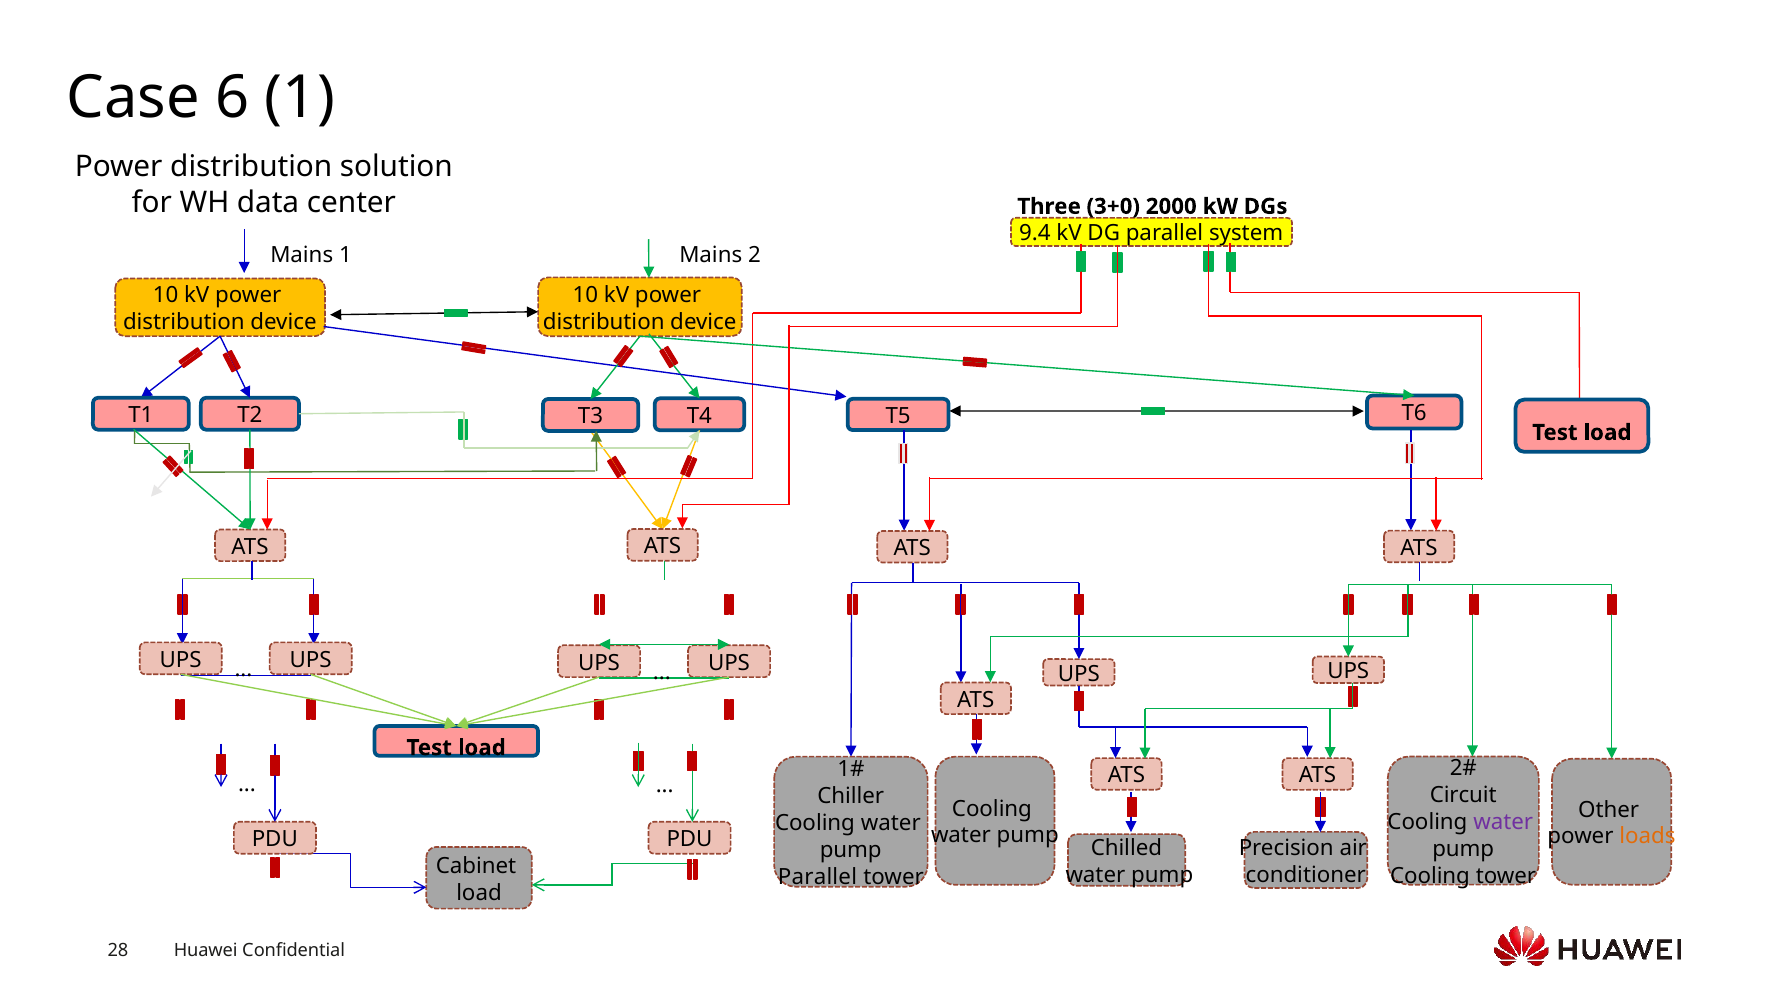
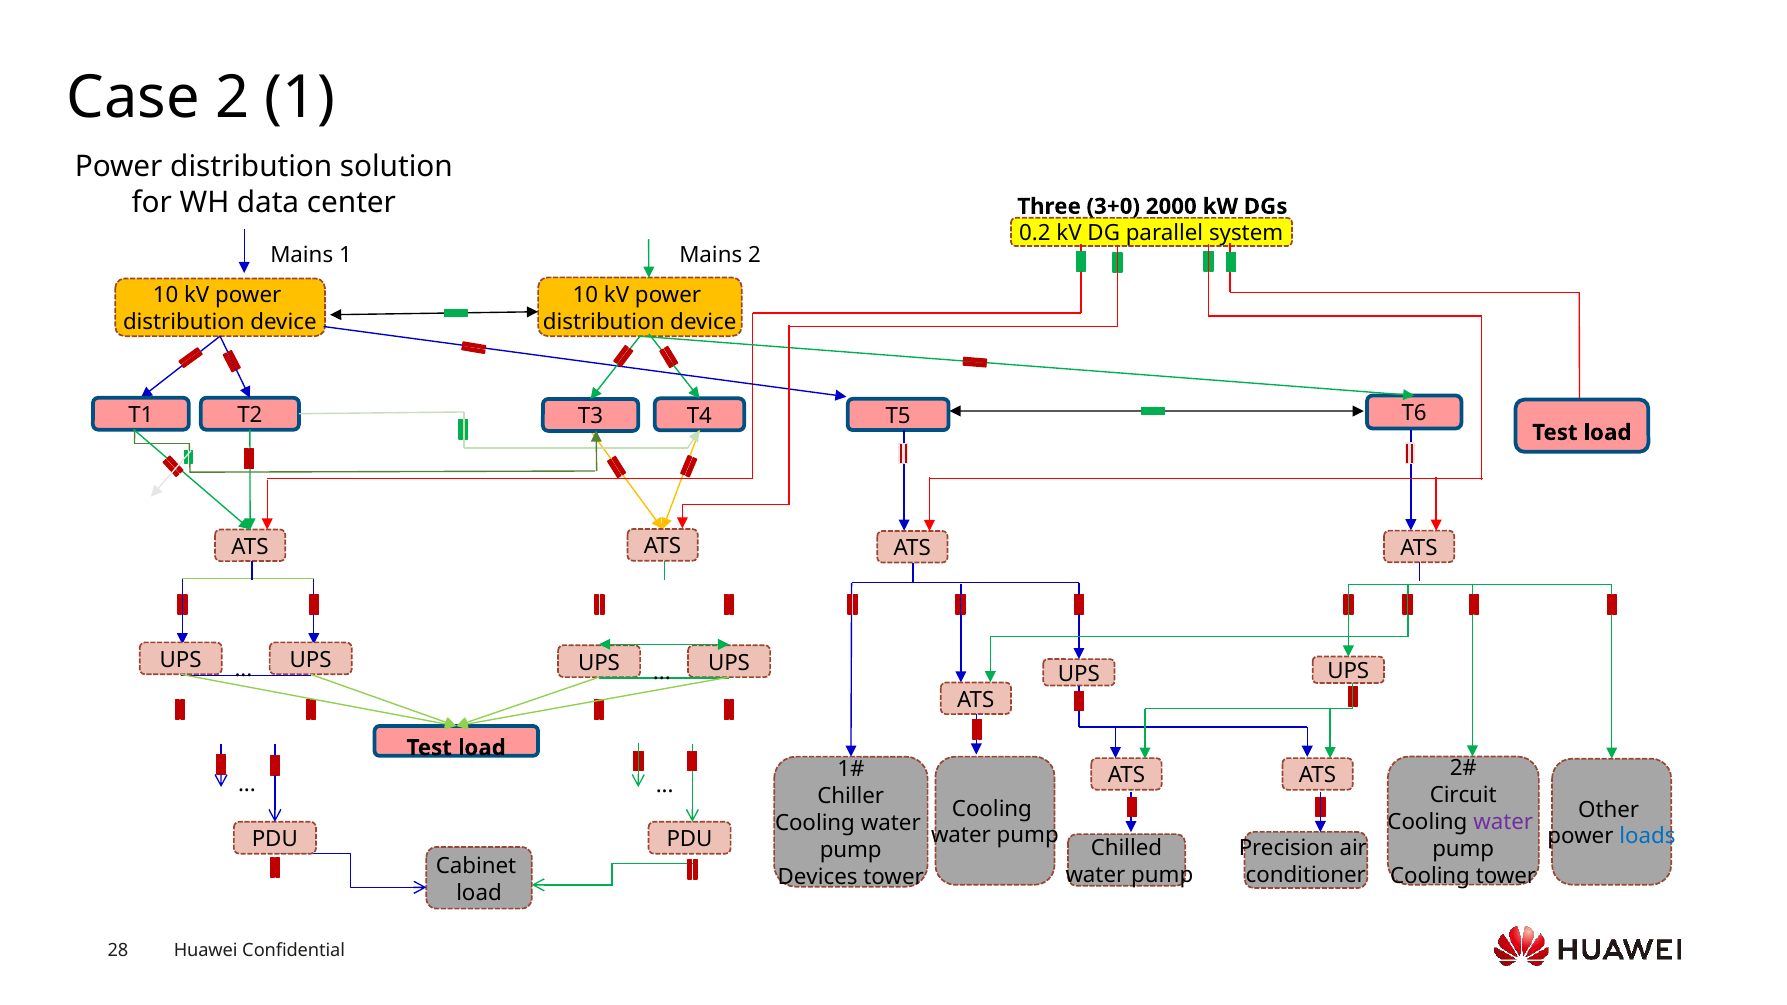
Case 6: 6 -> 2 (232, 97)
9.4: 9.4 -> 0.2 (1035, 234)
loads colour: orange -> blue (1647, 837)
Parallel: Parallel -> Devices (818, 877)
